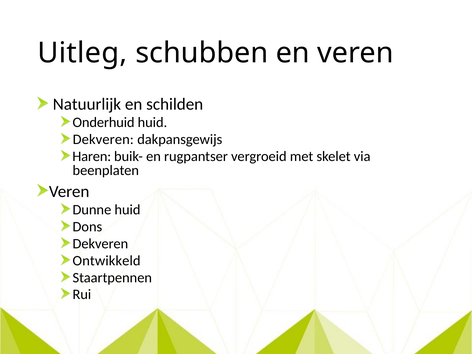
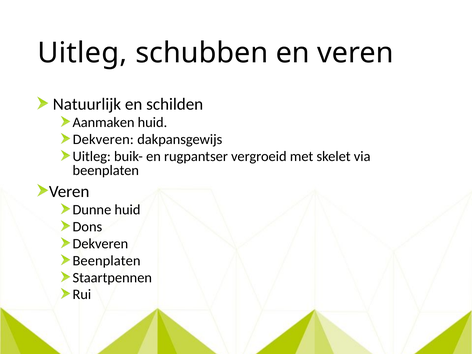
Onderhuid: Onderhuid -> Aanmaken (104, 123)
Haren: Haren -> Uitleg (92, 156)
Ontwikkeld: Ontwikkeld -> Beenplaten (107, 261)
